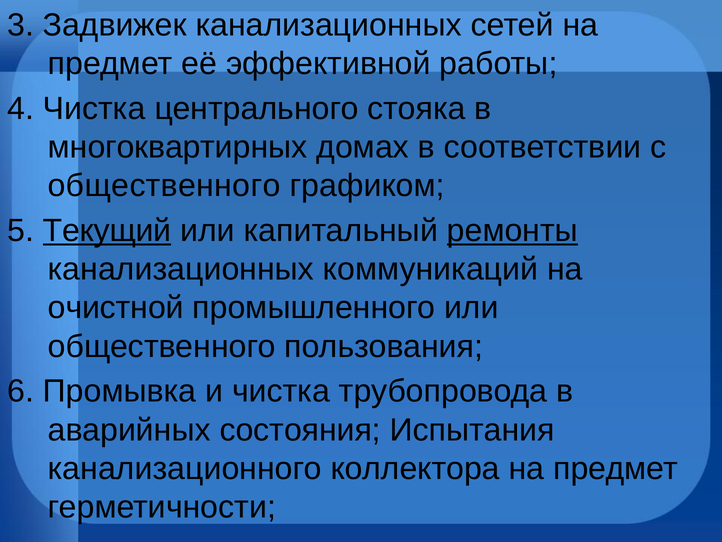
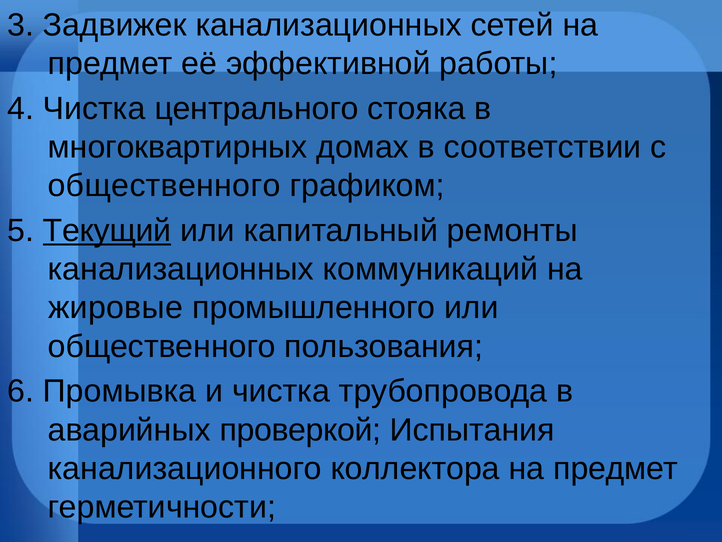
ремонты underline: present -> none (512, 231)
очистной: очистной -> жировые (116, 308)
состояния: состояния -> проверкой (300, 430)
